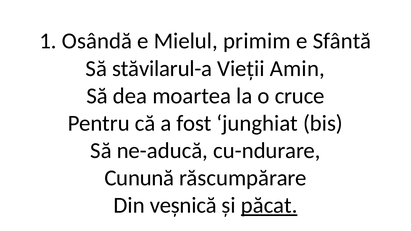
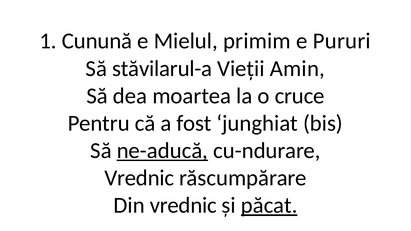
Osândă: Osândă -> Cunună (97, 41)
Sfântă: Sfântă -> Pururi (342, 41)
ne-aducă underline: none -> present (162, 151)
Cunună: Cunună -> Vrednic (139, 178)
Din veșnică: veșnică -> vrednic (183, 206)
